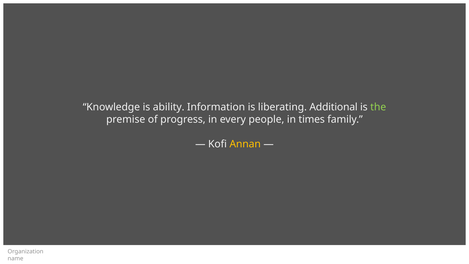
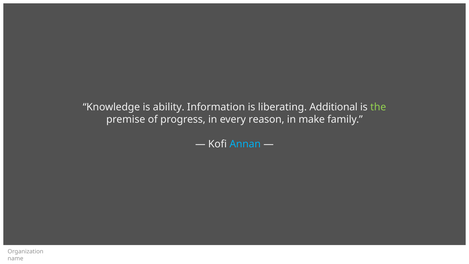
people: people -> reason (266, 119)
times: times -> make (312, 119)
Annan colour: yellow -> light blue (245, 144)
